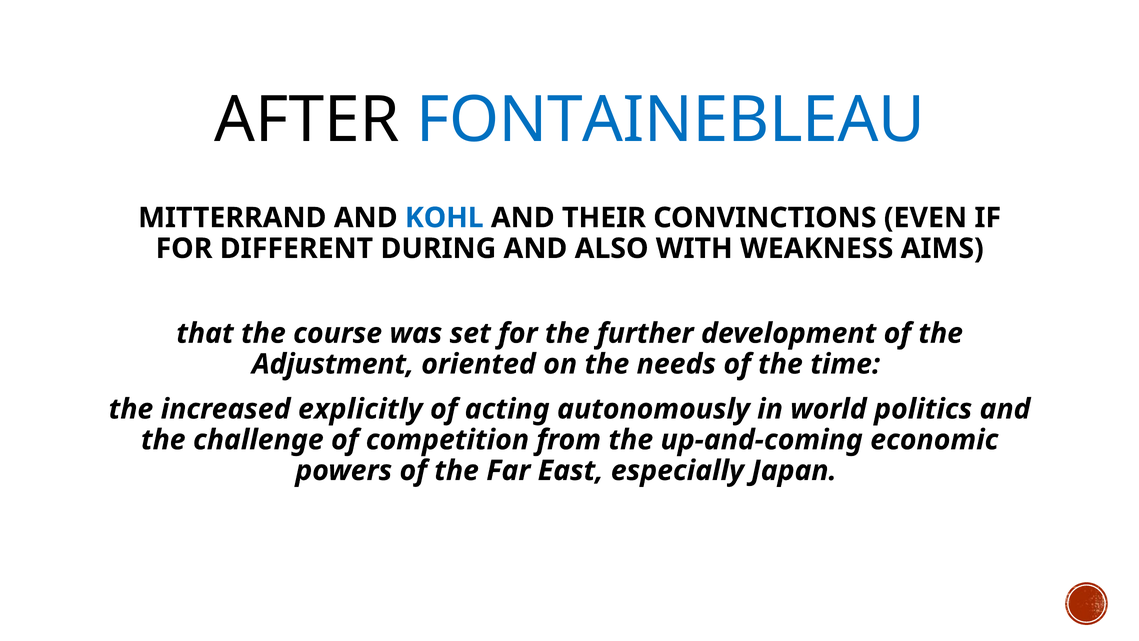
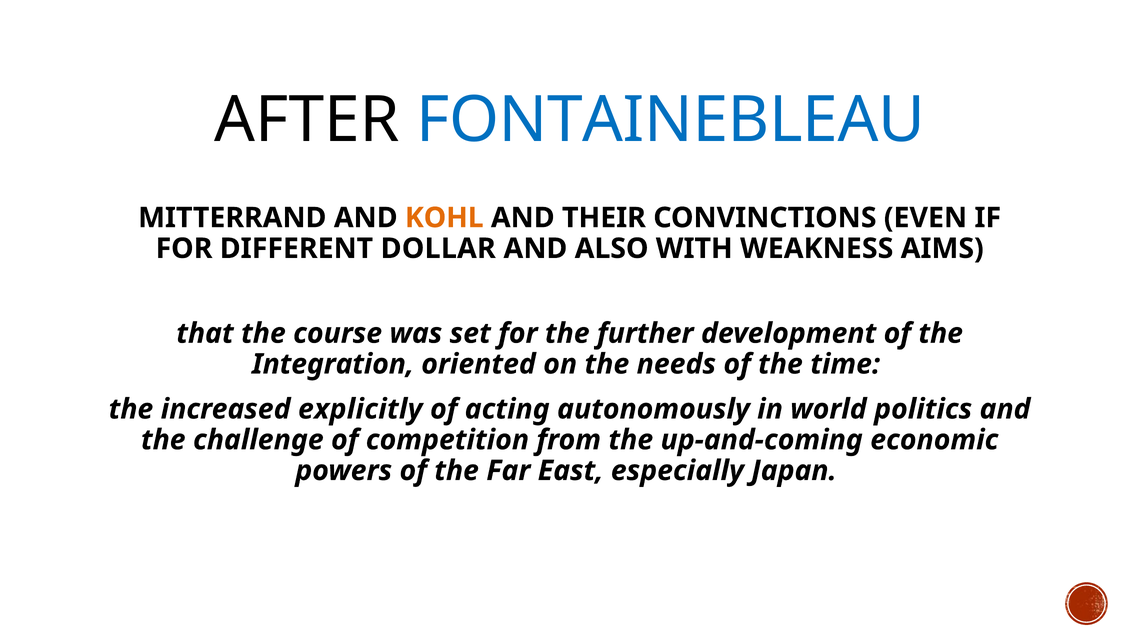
KOHL colour: blue -> orange (444, 218)
DURING: DURING -> DOLLAR (438, 248)
Adjustment: Adjustment -> Integration (333, 364)
